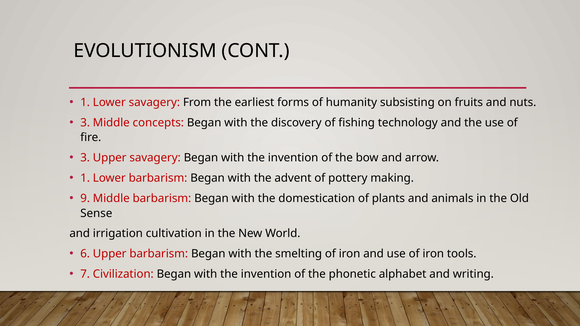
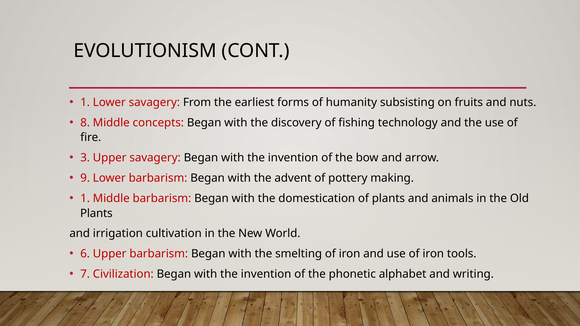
3: 3 -> 8 (85, 123)
1: 1 -> 9 (85, 178)
9: 9 -> 1 (85, 199)
Sense: Sense -> Plants (96, 213)
